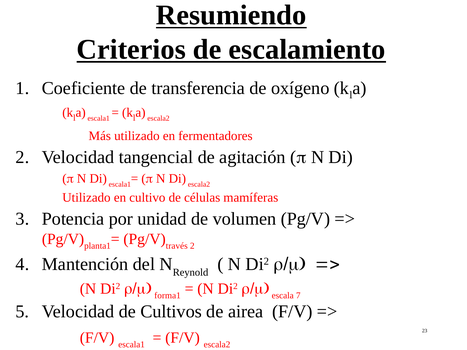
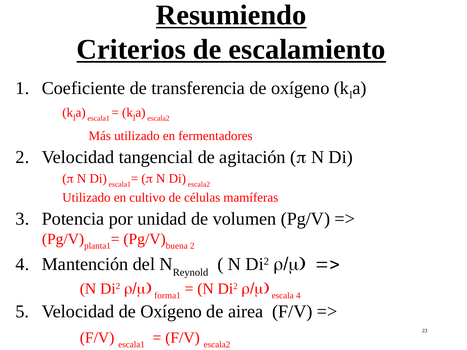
través: través -> buena (177, 246)
escala 7: 7 -> 4 (298, 296)
Velocidad de Cultivos: Cultivos -> Oxígeno (171, 312)
